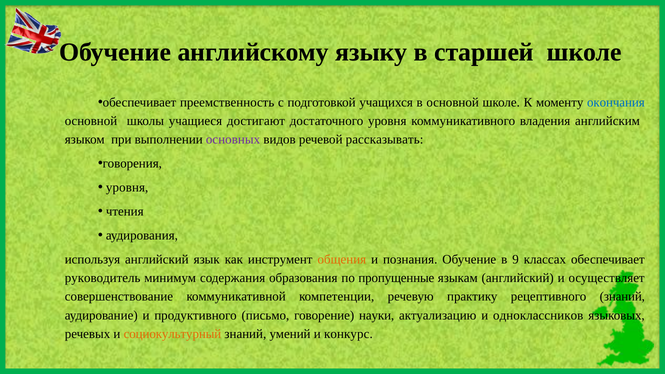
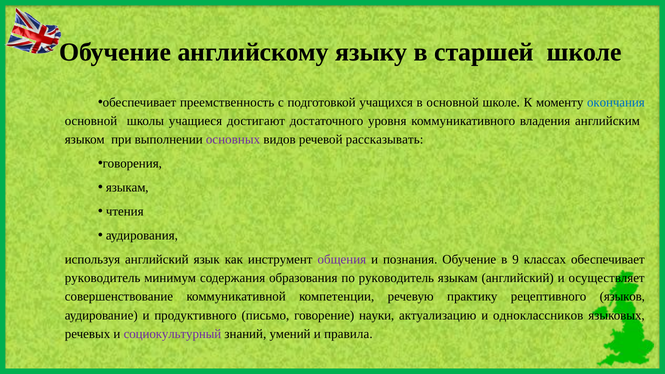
уровня: уровня -> языкам (127, 188)
общения colour: orange -> purple (342, 260)
по пропущенные: пропущенные -> руководитель (396, 278)
рецептивного знаний: знаний -> языков (622, 297)
социокультурный colour: orange -> purple (172, 334)
конкурс: конкурс -> правила (348, 334)
